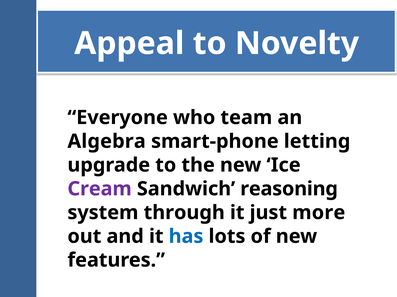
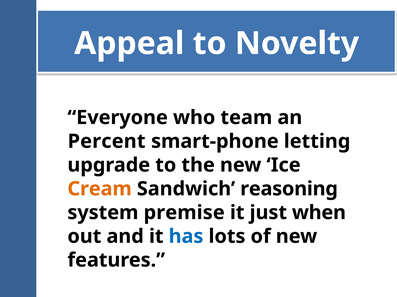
Algebra: Algebra -> Percent (107, 142)
Cream colour: purple -> orange (100, 189)
through: through -> premise (184, 213)
more: more -> when (319, 213)
